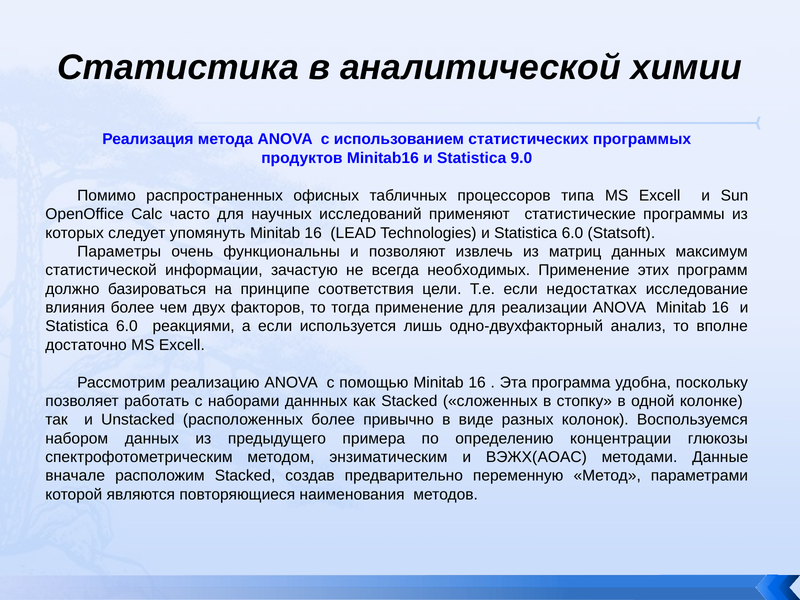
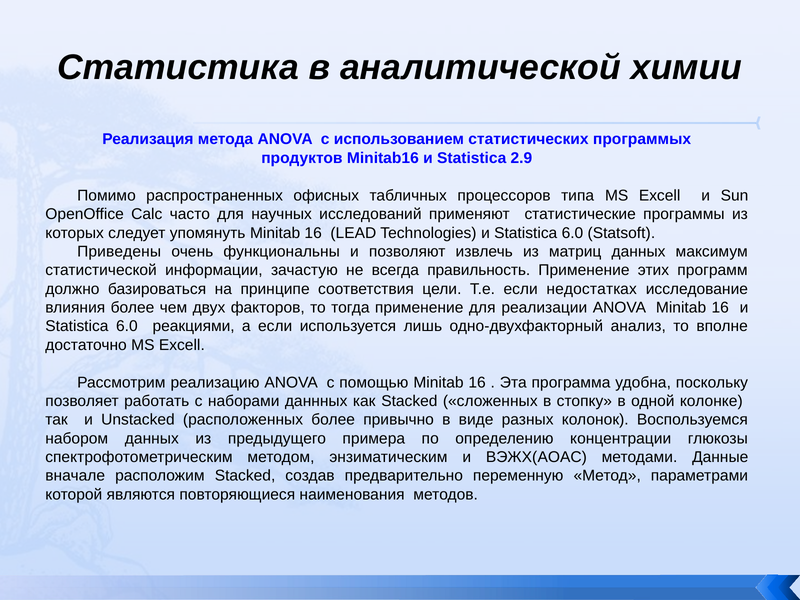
9.0: 9.0 -> 2.9 (521, 158)
Параметры: Параметры -> Приведены (119, 252)
необходимых: необходимых -> правильность (479, 270)
